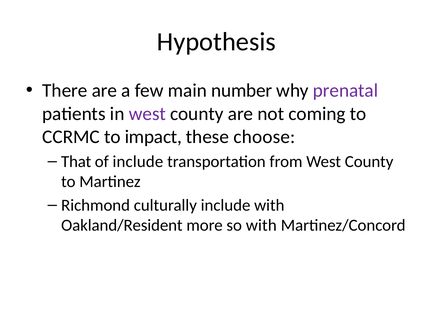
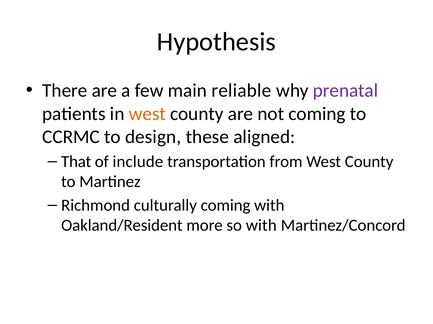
number: number -> reliable (242, 91)
west colour: purple -> orange (147, 114)
impact: impact -> design (153, 137)
choose: choose -> aligned (264, 137)
culturally include: include -> coming (226, 206)
